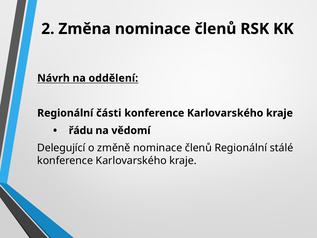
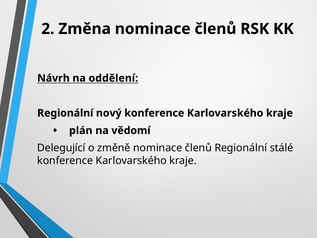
části: části -> nový (109, 113)
řádu: řádu -> plán (81, 130)
